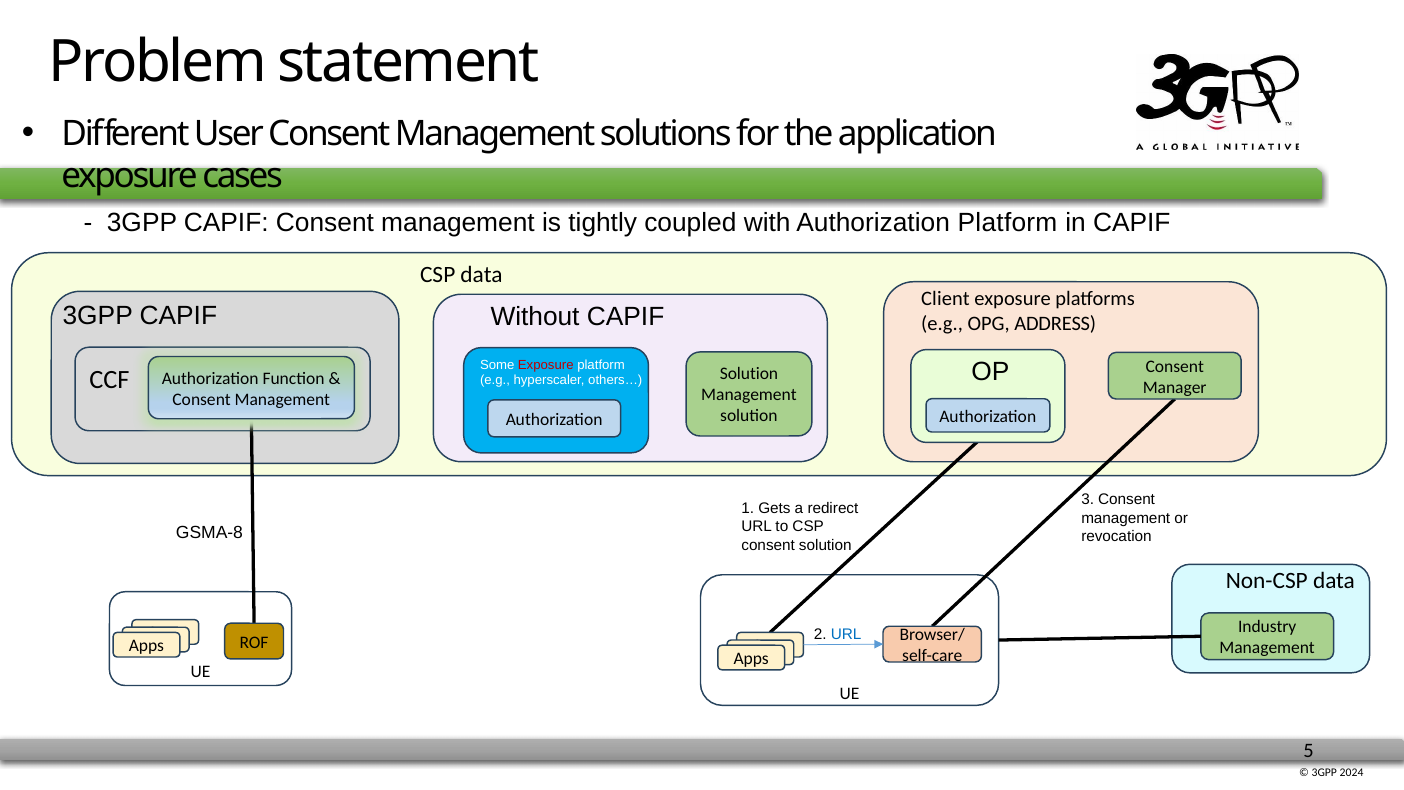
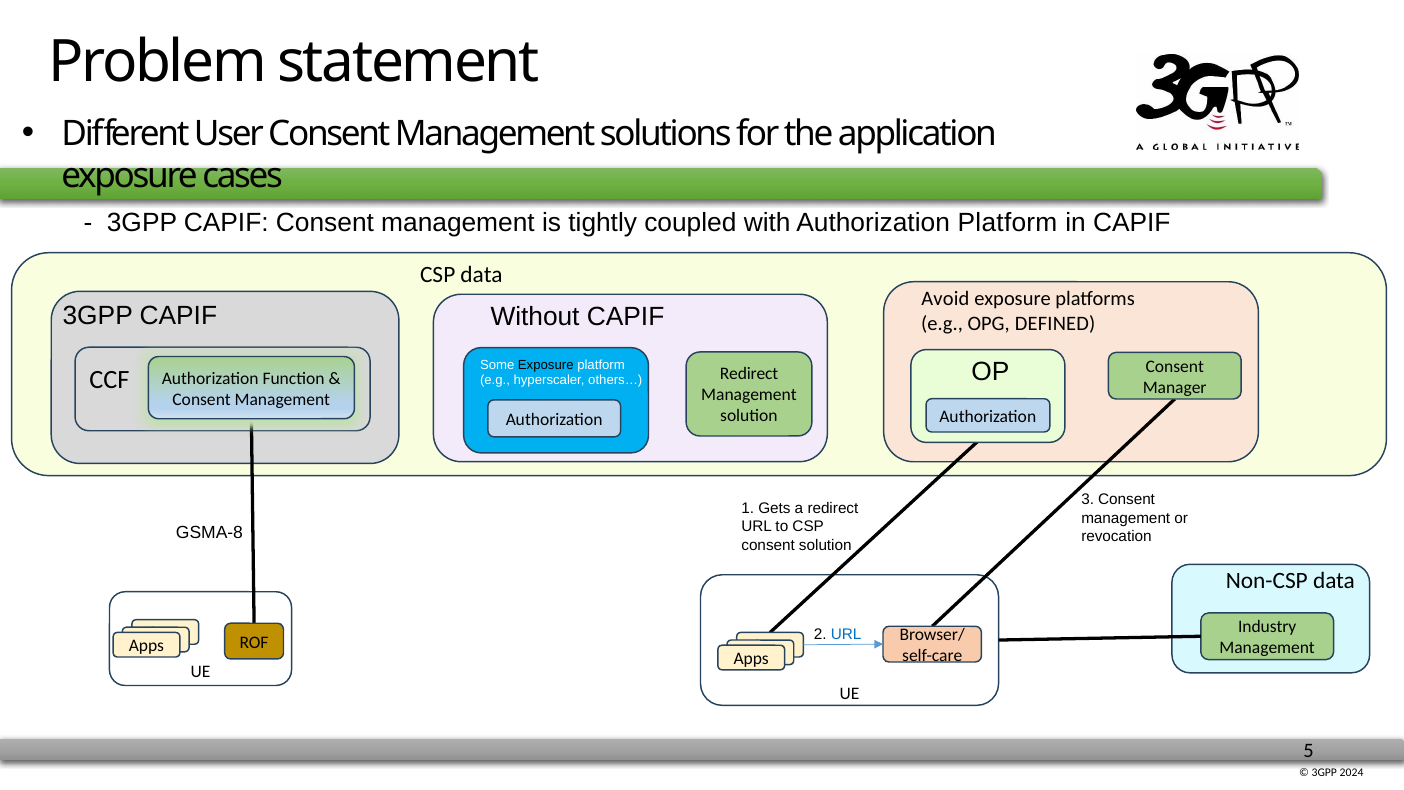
Client: Client -> Avoid (945, 299)
ADDRESS: ADDRESS -> DEFINED (1055, 323)
Exposure colour: red -> black (546, 365)
Solution: Solution -> Redirect (749, 374)
